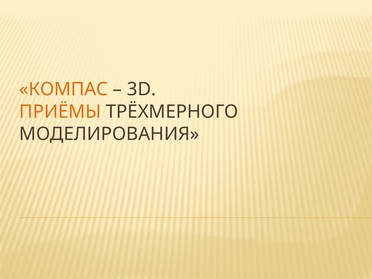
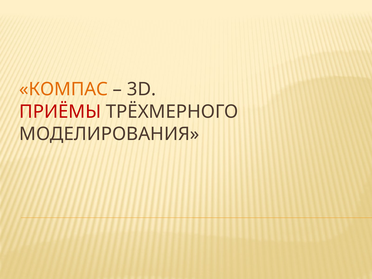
ПРИЁМЫ colour: orange -> red (60, 112)
